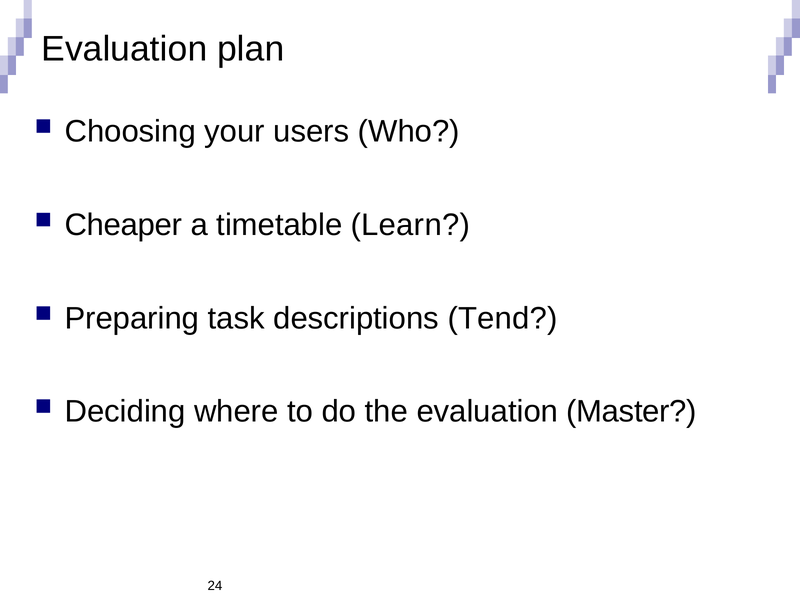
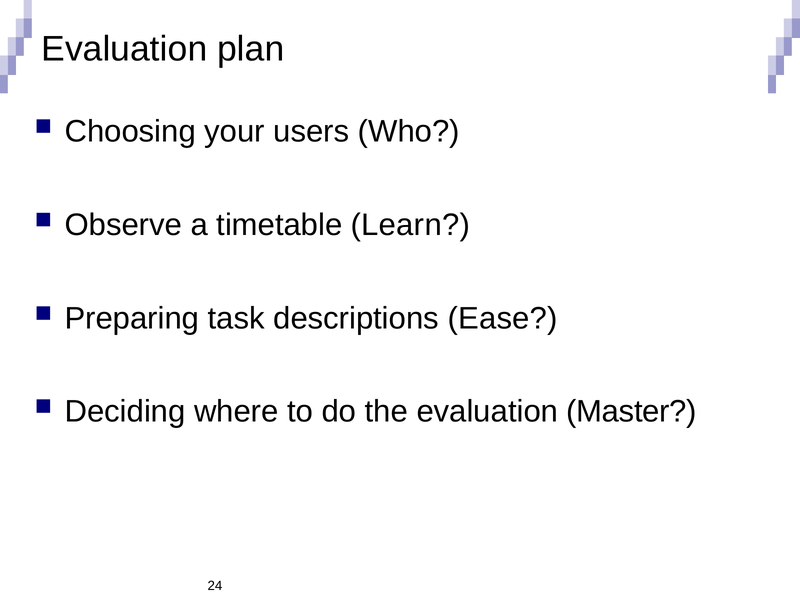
Cheaper: Cheaper -> Observe (123, 225)
Tend: Tend -> Ease (503, 318)
